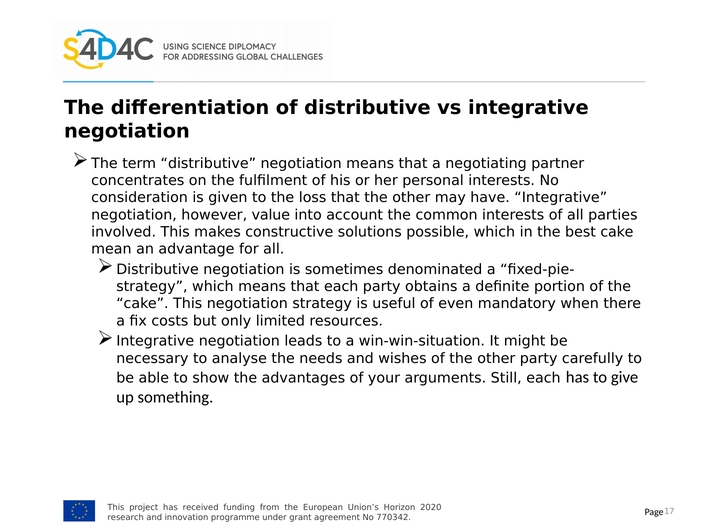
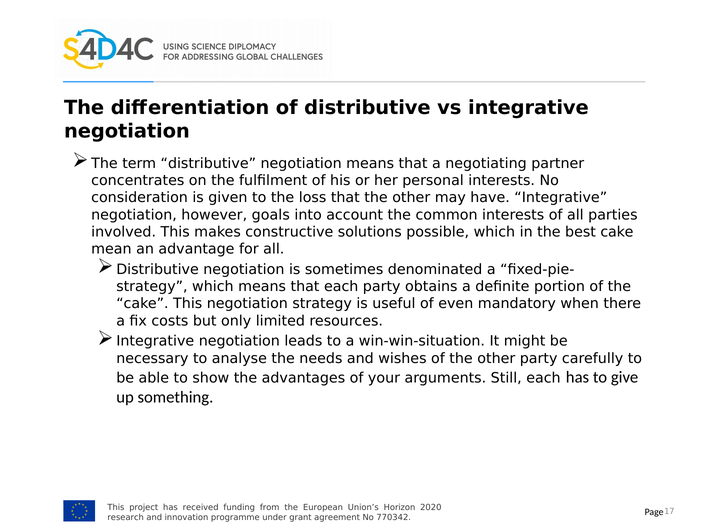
value: value -> goals (271, 215)
